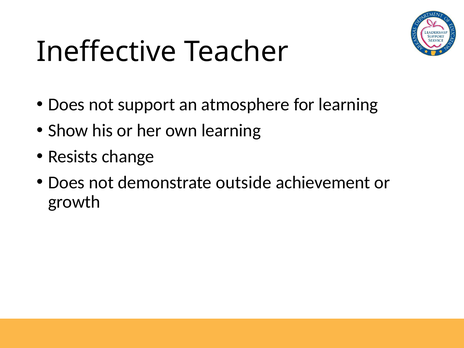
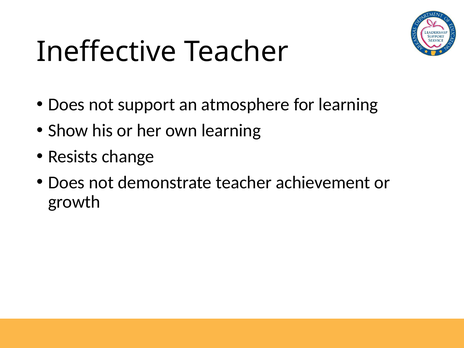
demonstrate outside: outside -> teacher (244, 182)
